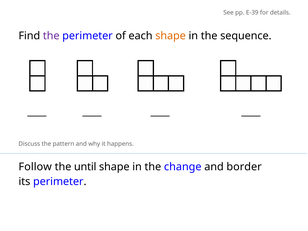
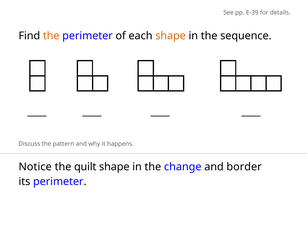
the colour: purple -> orange (51, 36)
Follow: Follow -> Notice (35, 167)
until: until -> quilt (85, 167)
